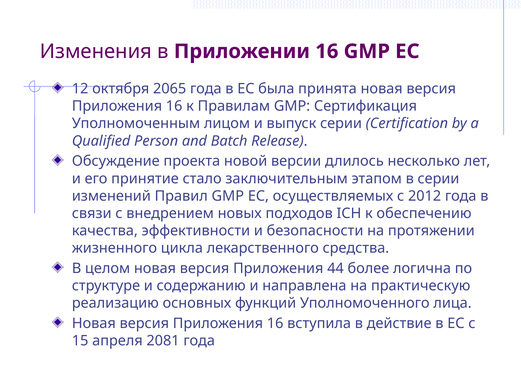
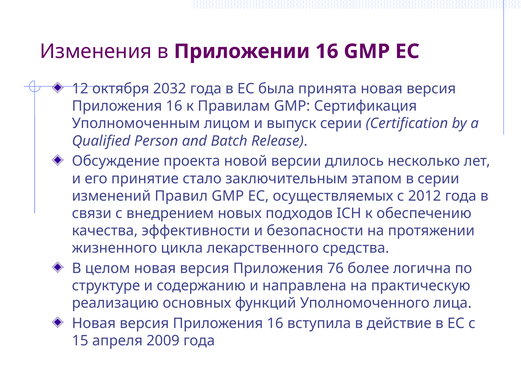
2065: 2065 -> 2032 (170, 89)
44: 44 -> 76 (335, 268)
2081: 2081 -> 2009 (163, 341)
